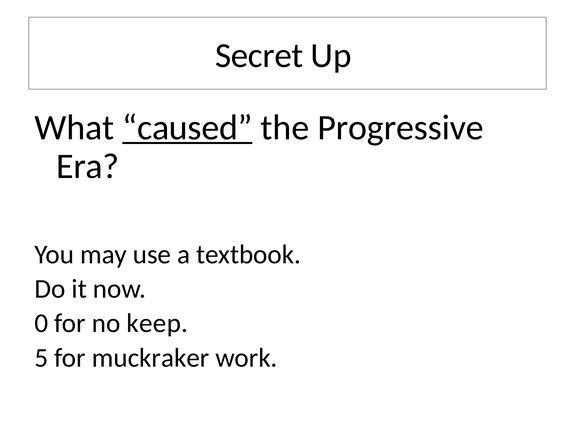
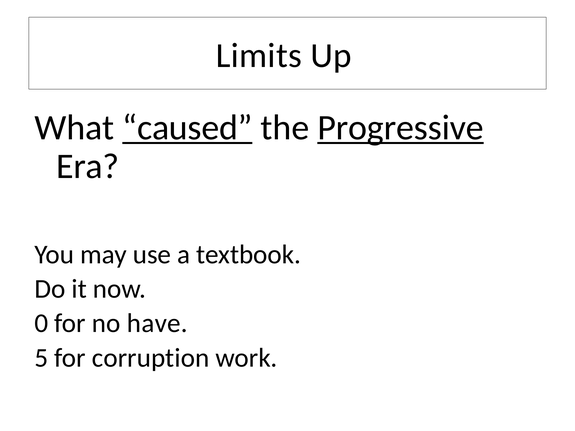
Secret: Secret -> Limits (259, 56)
Progressive underline: none -> present (401, 128)
keep: keep -> have (157, 324)
muckraker: muckraker -> corruption (151, 358)
